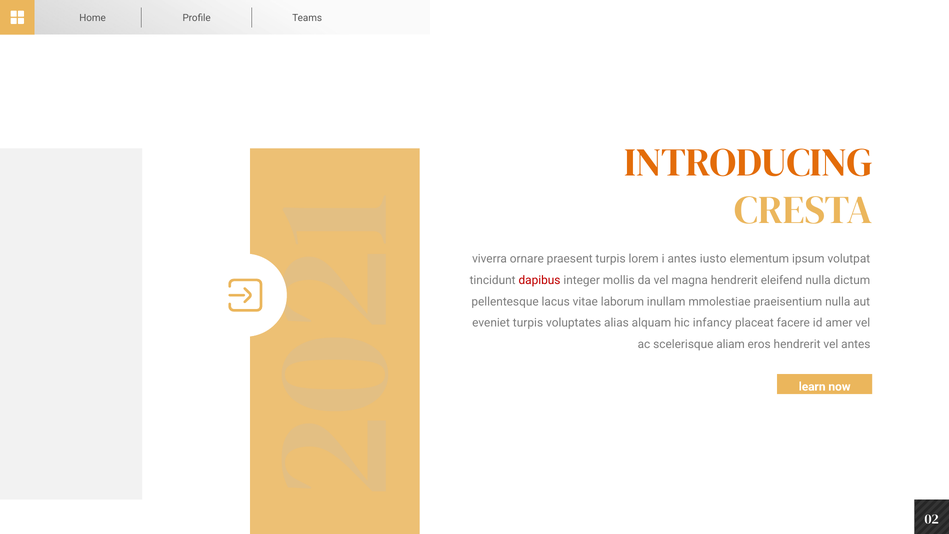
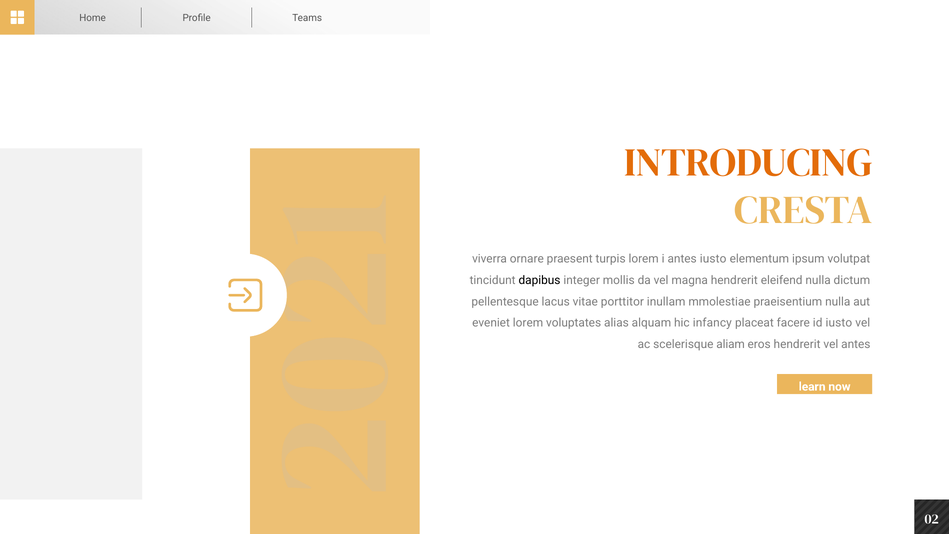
dapibus colour: red -> black (539, 280)
laborum: laborum -> porttitor (622, 302)
eveniet turpis: turpis -> lorem (528, 323)
id amer: amer -> iusto (839, 323)
